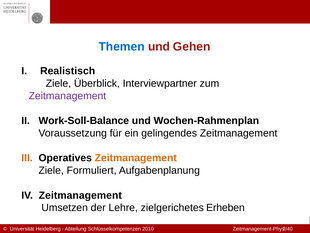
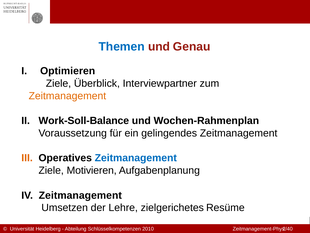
Gehen: Gehen -> Genau (192, 47)
Realistisch: Realistisch -> Optimieren (68, 71)
Zeitmanagement colour: purple -> orange (67, 96)
Zeitmanagement colour: orange -> blue (136, 158)
Formuliert: Formuliert -> Motivieren (92, 170)
Erheben: Erheben -> Resüme (225, 207)
